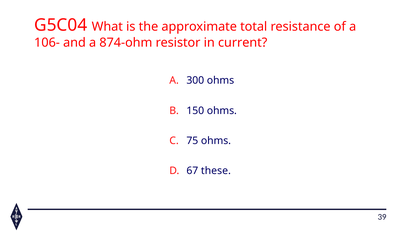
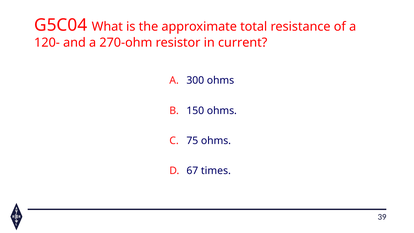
106-: 106- -> 120- (47, 43)
874-ohm: 874-ohm -> 270-ohm (126, 43)
these: these -> times (216, 171)
